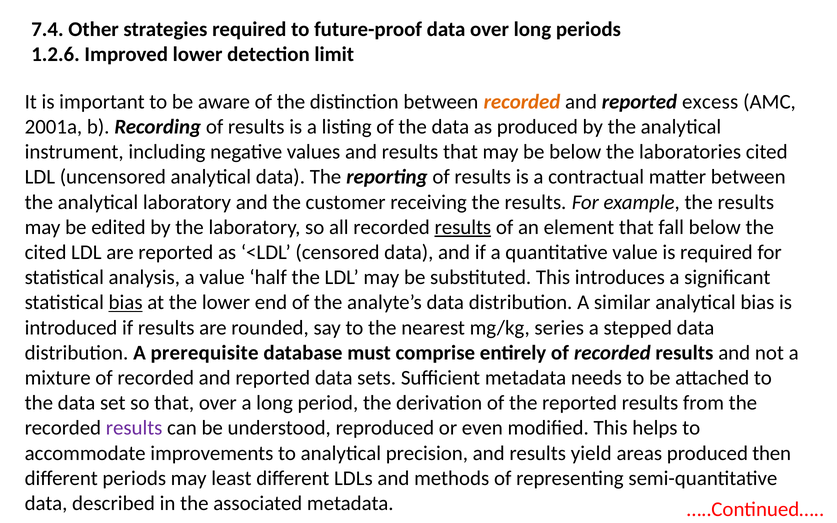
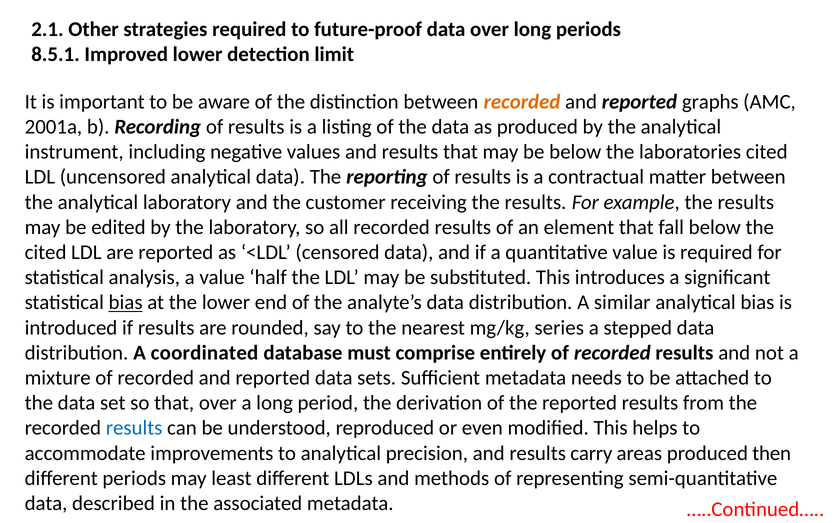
7.4: 7.4 -> 2.1 (47, 29)
1.2.6: 1.2.6 -> 8.5.1 (56, 54)
excess: excess -> graphs (710, 102)
results underline: present -> none (463, 227)
prerequisite: prerequisite -> coordinated (205, 353)
results colour: purple -> blue (134, 428)
yield: yield -> carry (591, 453)
